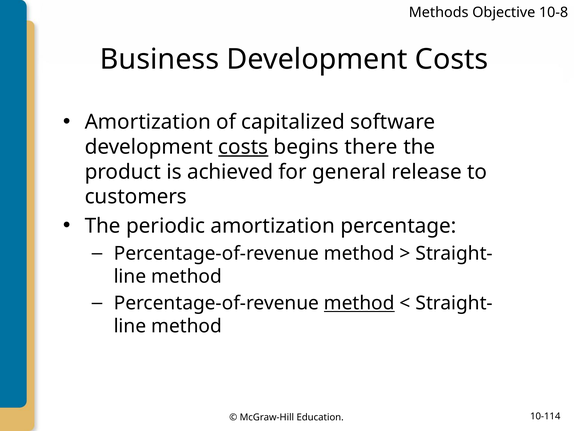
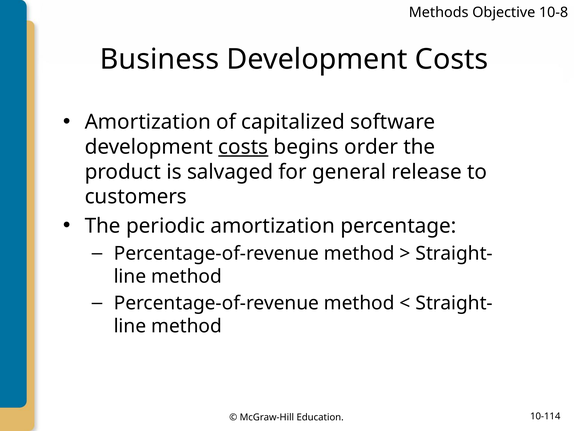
there: there -> order (371, 147)
achieved: achieved -> salvaged (230, 172)
method underline: present -> none (359, 303)
